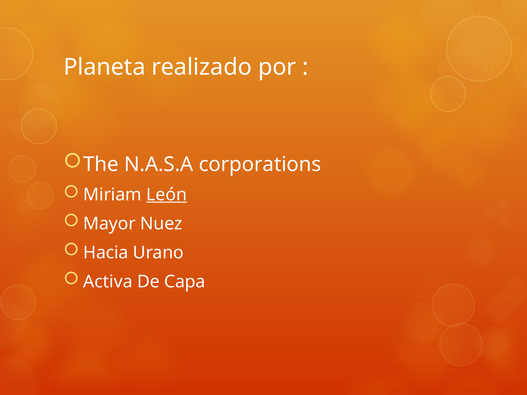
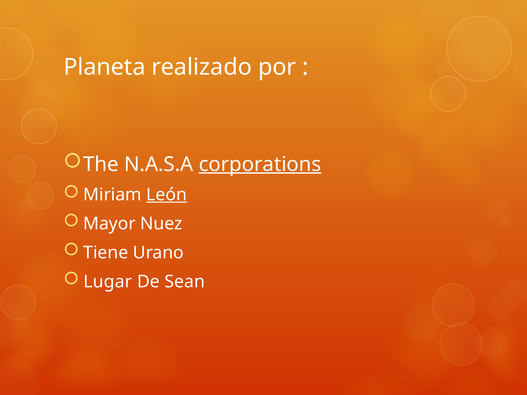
corporations underline: none -> present (260, 164)
Hacia: Hacia -> Tiene (106, 253)
Activa: Activa -> Lugar (108, 282)
Capa: Capa -> Sean (185, 282)
